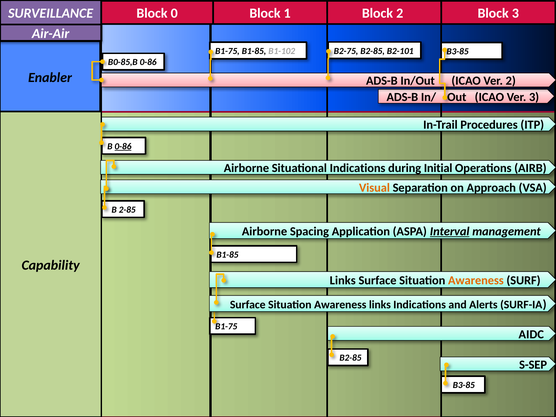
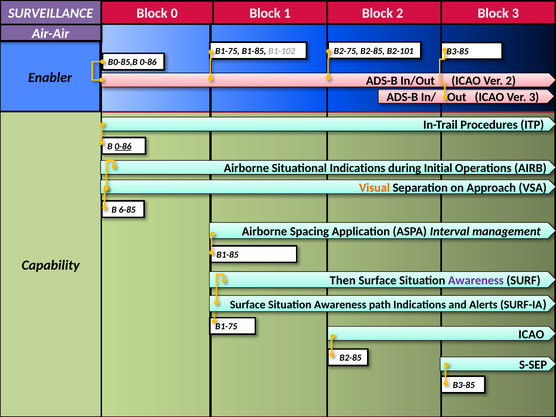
2-85: 2-85 -> 6-85 (127, 210)
Interval underline: present -> none (450, 231)
Links: Links -> Then (343, 280)
Awareness colour: orange -> purple (476, 280)
Awareness links: links -> path (380, 305)
AIDC: AIDC -> ICAO (531, 334)
